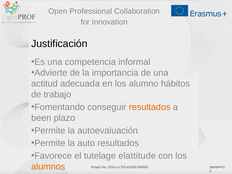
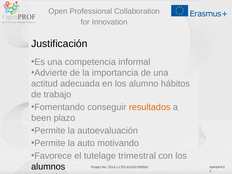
auto resultados: resultados -> motivando (118, 143)
elattitude: elattitude -> trimestral (137, 156)
alumnos colour: orange -> black (48, 167)
